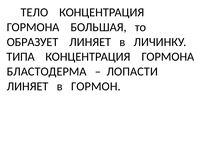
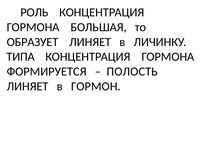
ТЕЛО: ТЕЛО -> РОЛЬ (34, 12)
БЛАСТОДЕРМА: БЛАСТОДЕРМА -> ФОРМИРУЕТСЯ (47, 71)
ЛОПАСТИ: ЛОПАСТИ -> ПОЛОСТЬ (132, 71)
